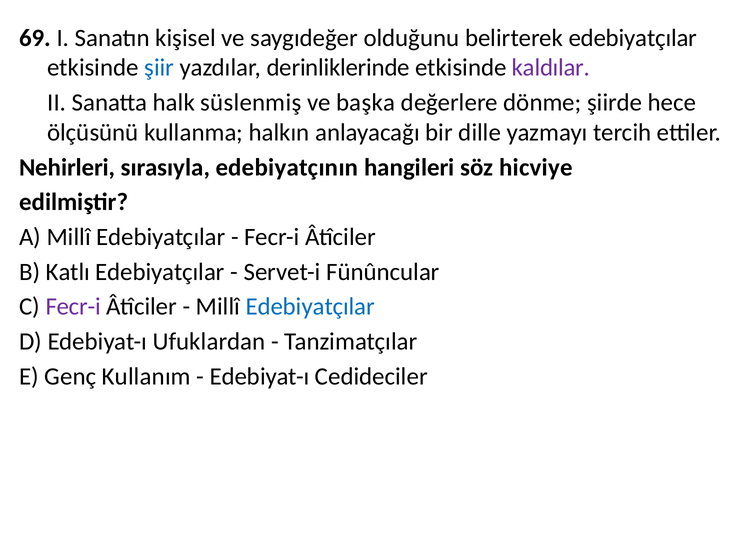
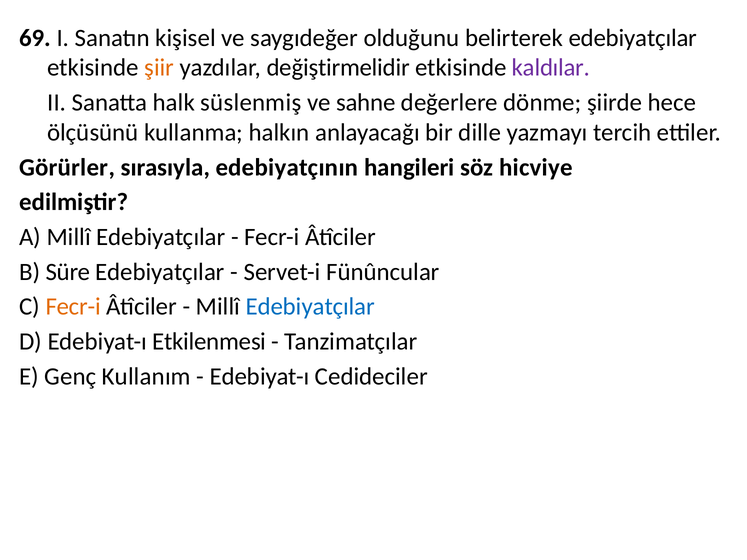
şiir colour: blue -> orange (159, 68)
derinliklerinde: derinliklerinde -> değiştirmelidir (338, 68)
başka: başka -> sahne (366, 103)
Nehirleri: Nehirleri -> Görürler (67, 167)
Katlı: Katlı -> Süre (68, 272)
Fecr-i colour: purple -> orange (73, 307)
Ufuklardan: Ufuklardan -> Etkilenmesi (209, 342)
